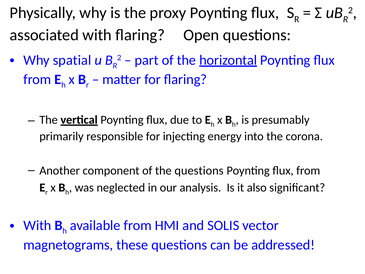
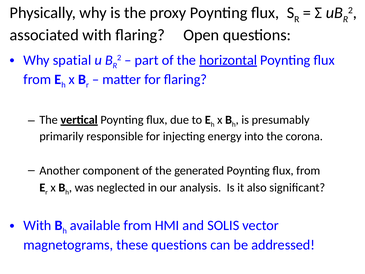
the questions: questions -> generated (199, 170)
